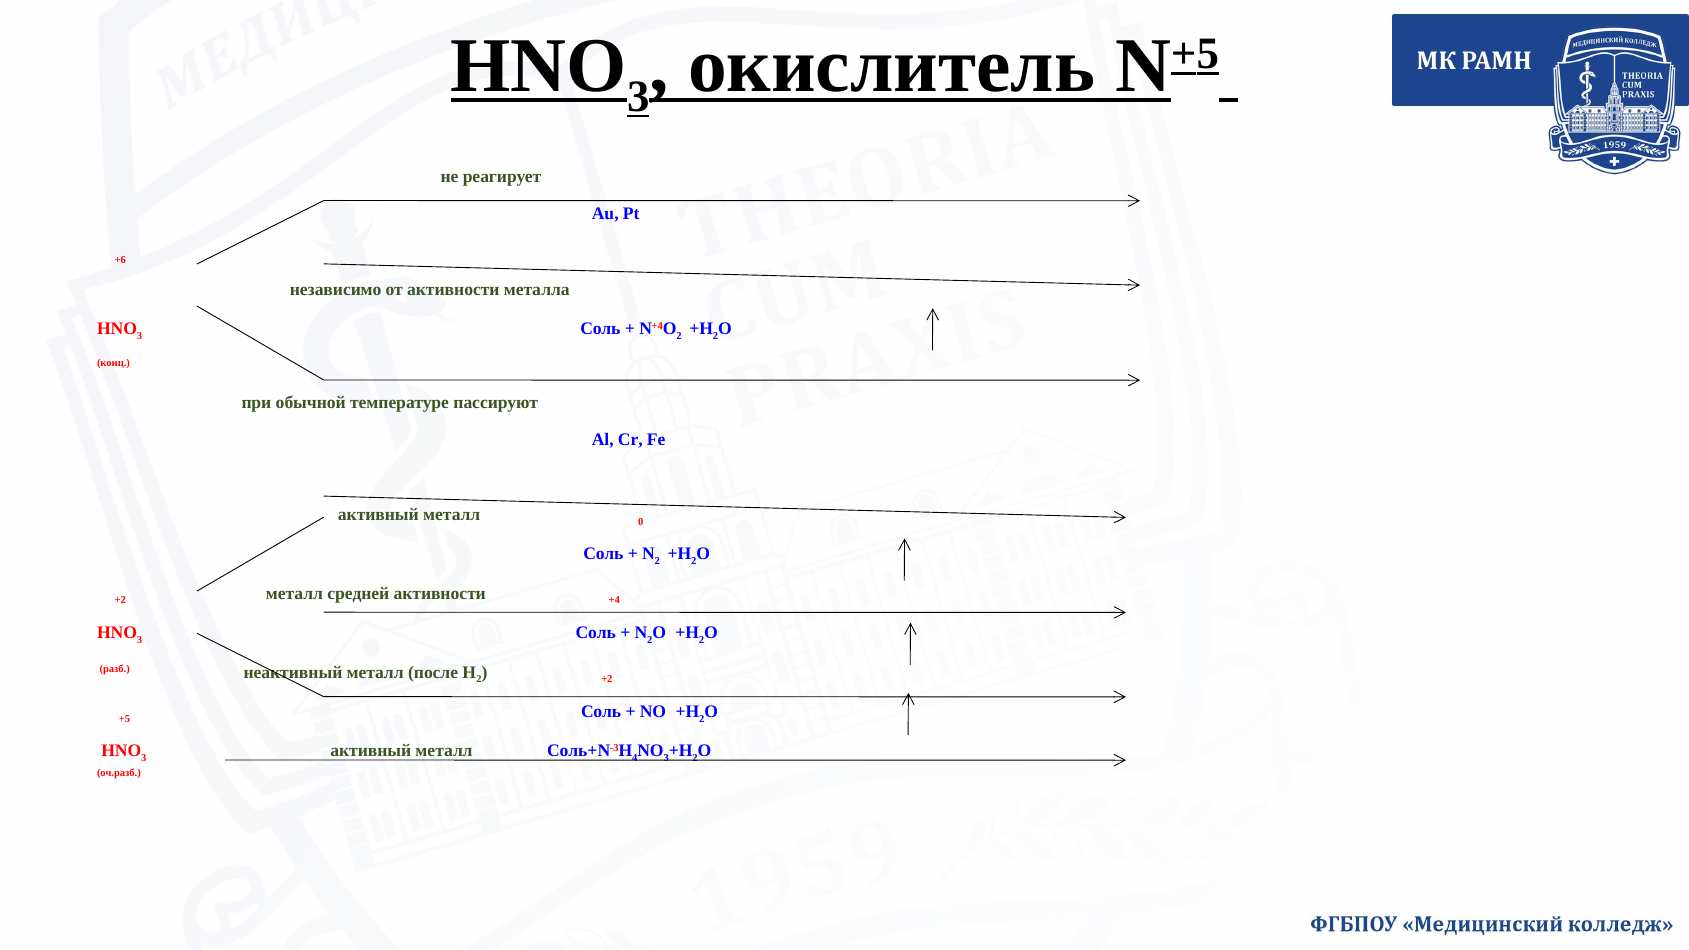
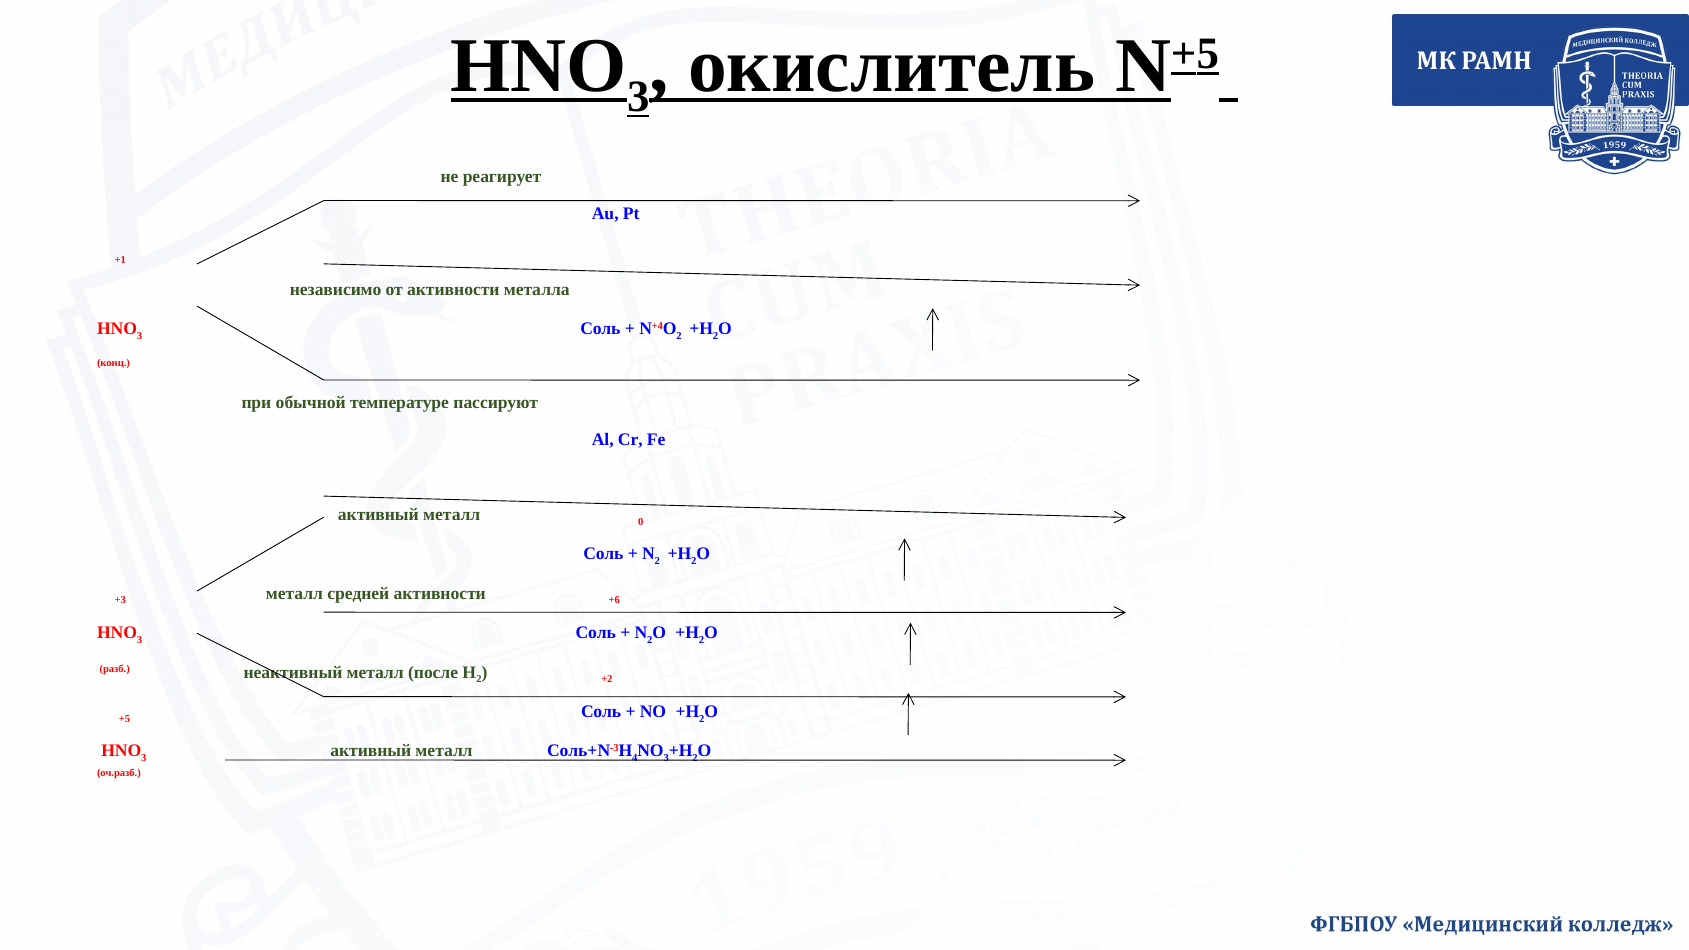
+6: +6 -> +1 (120, 260)
+2: +2 -> +3 (120, 600)
+4: +4 -> +6 (614, 600)
